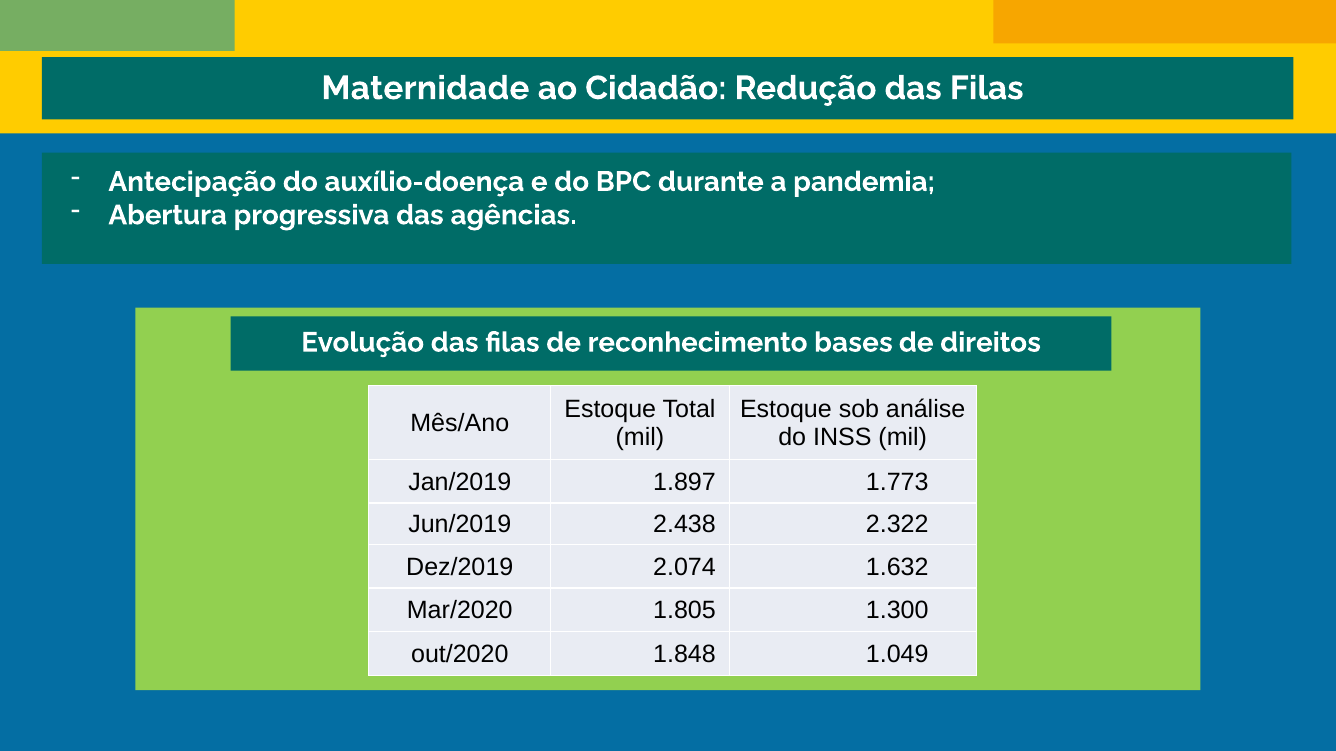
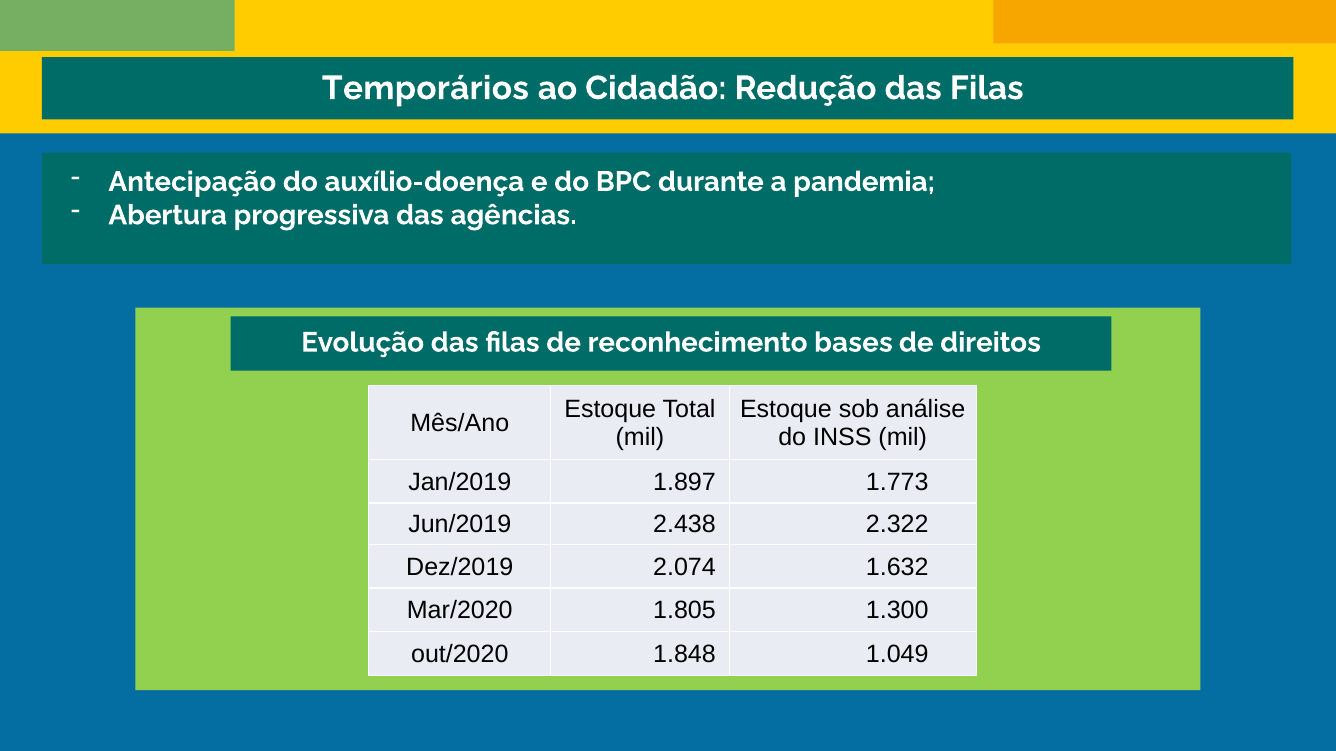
Maternidade: Maternidade -> Temporários (425, 88)
